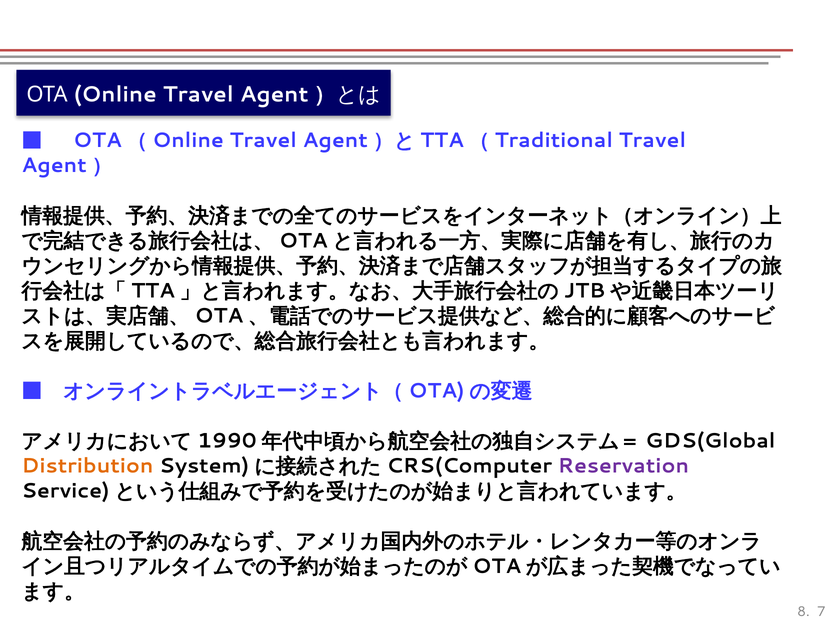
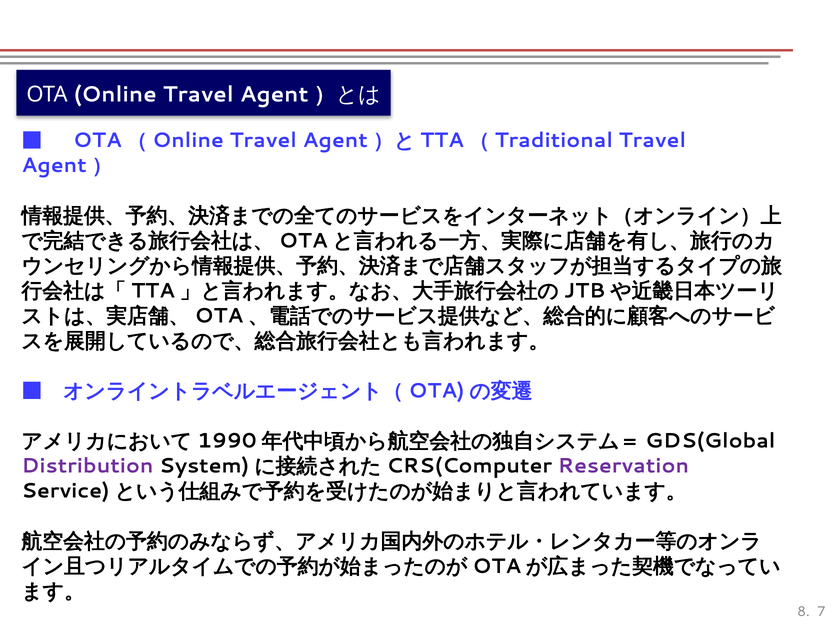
Distribution colour: orange -> purple (87, 466)
